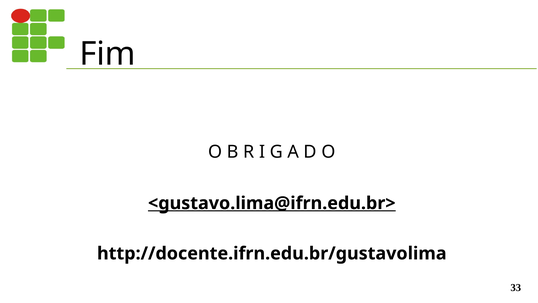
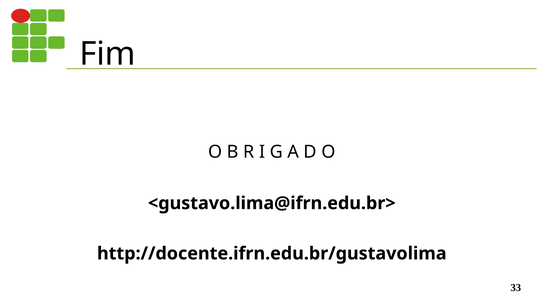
<gustavo.lima@ifrn.edu.br> underline: present -> none (272, 203)
